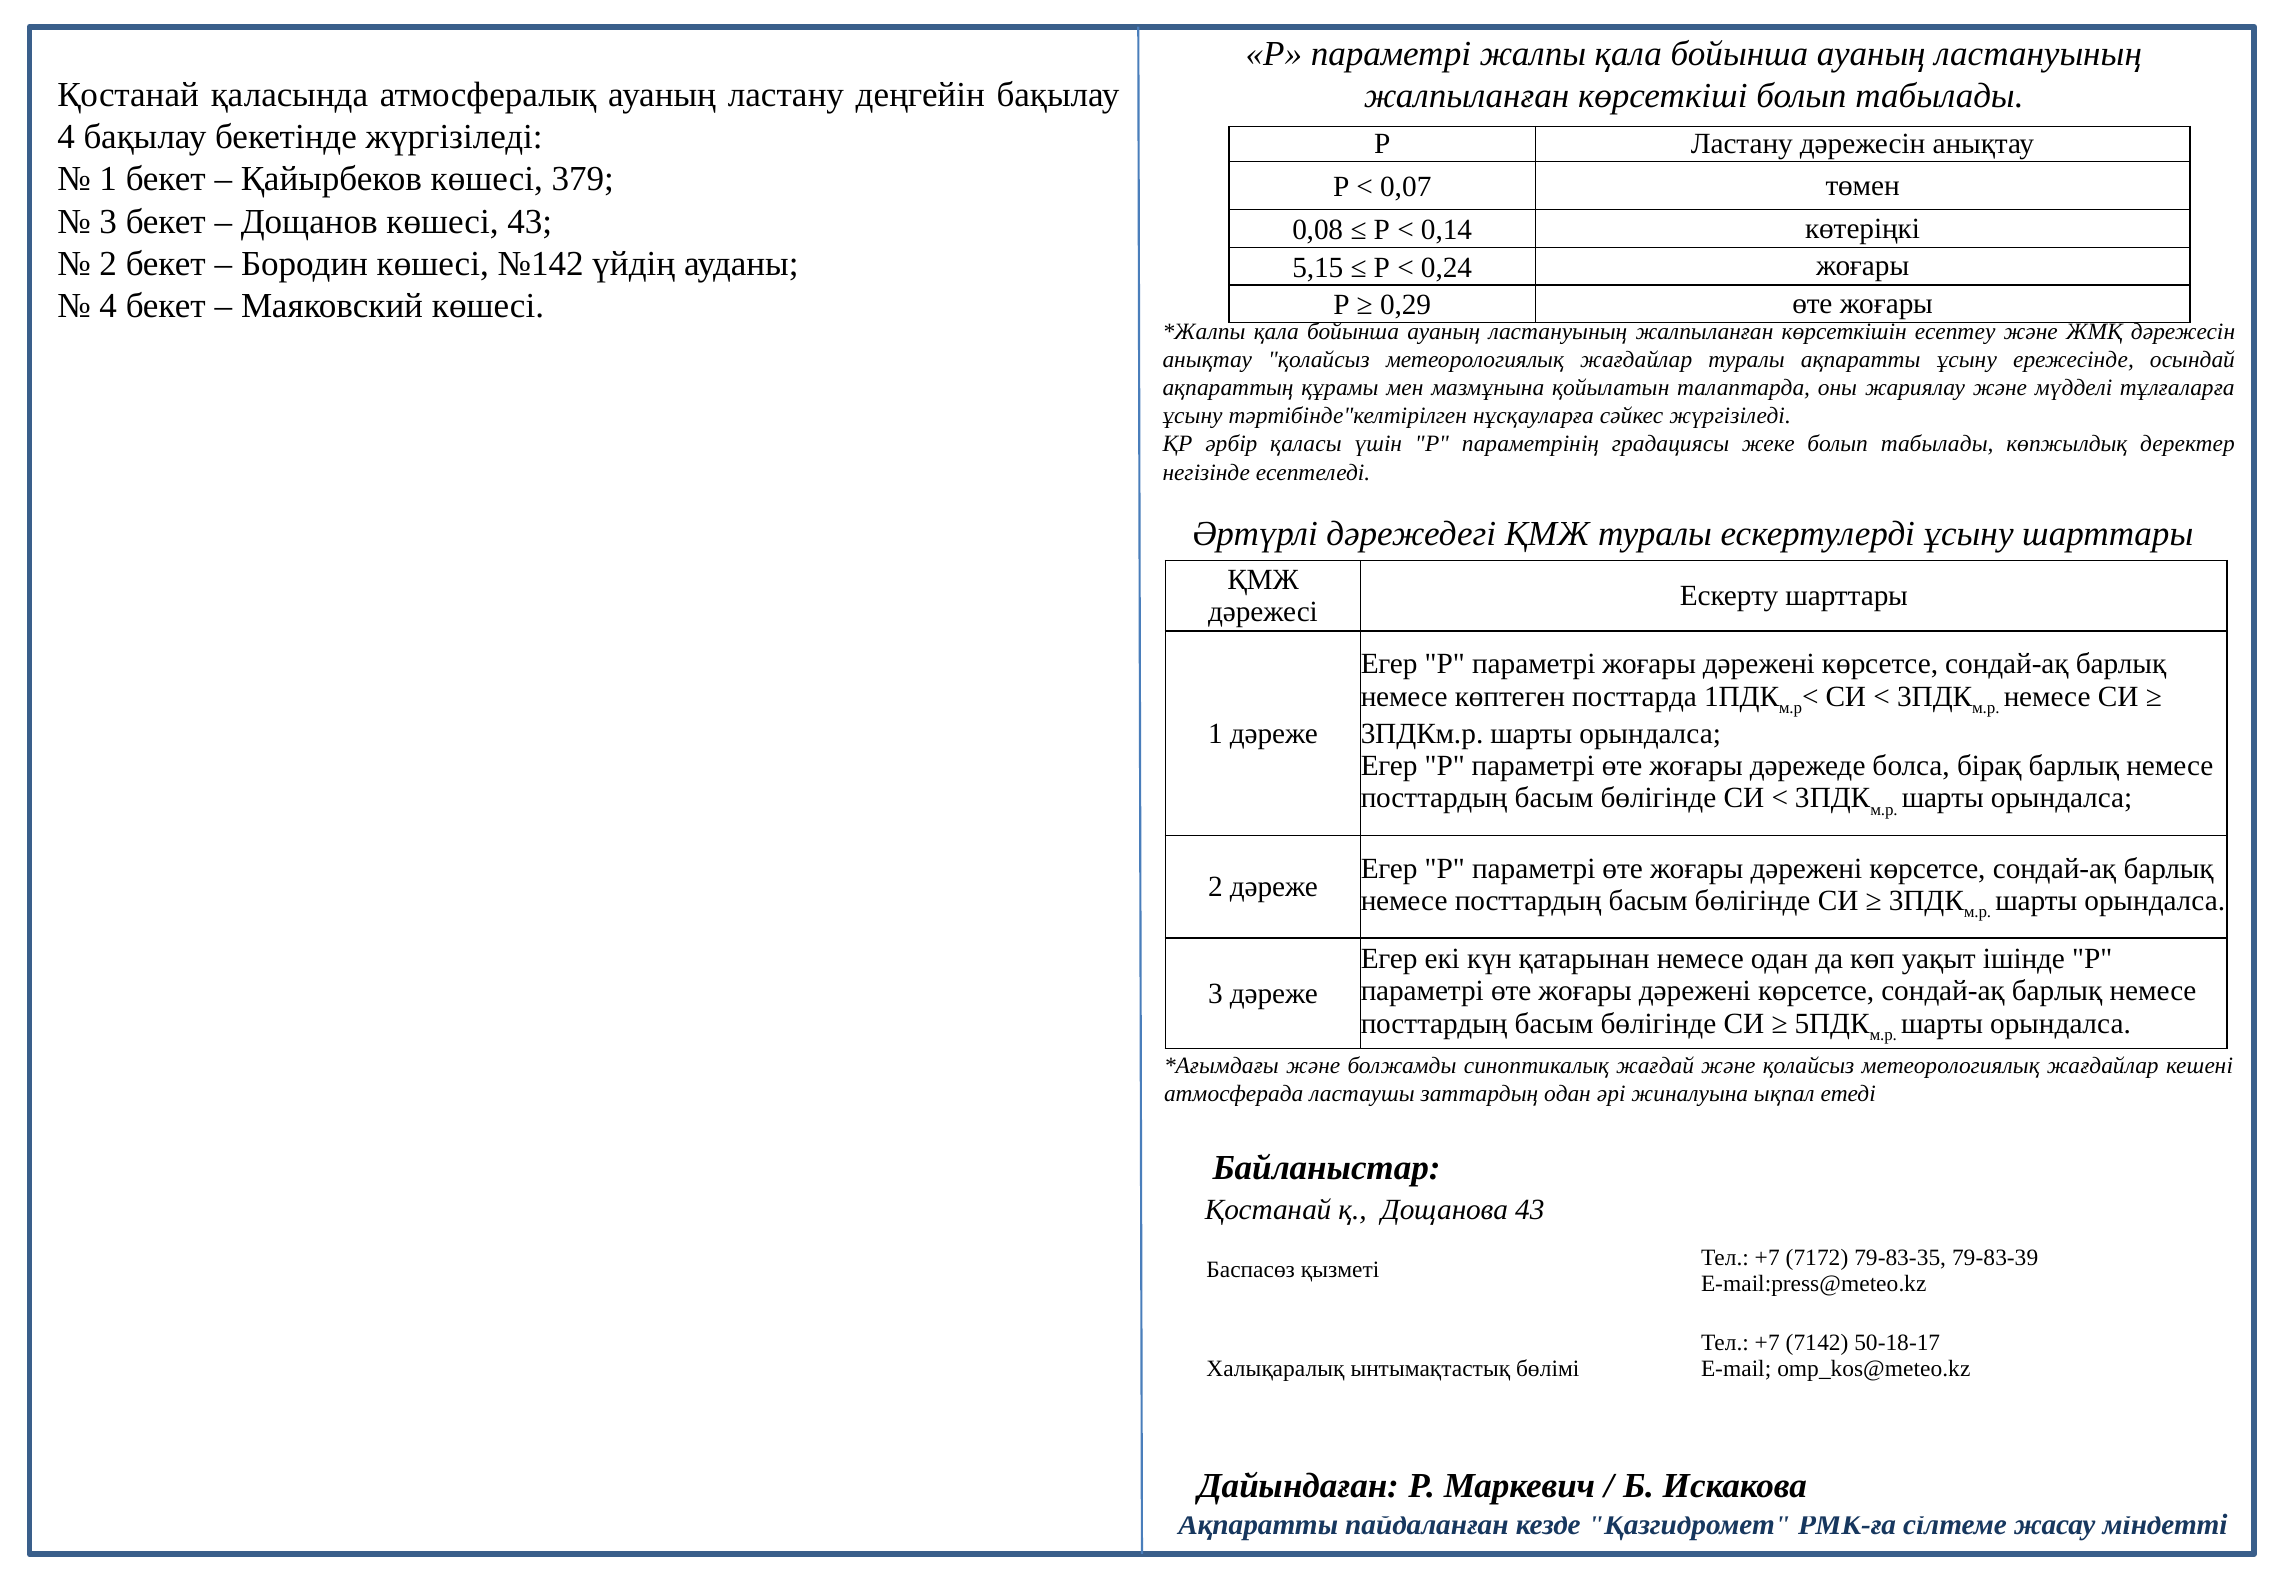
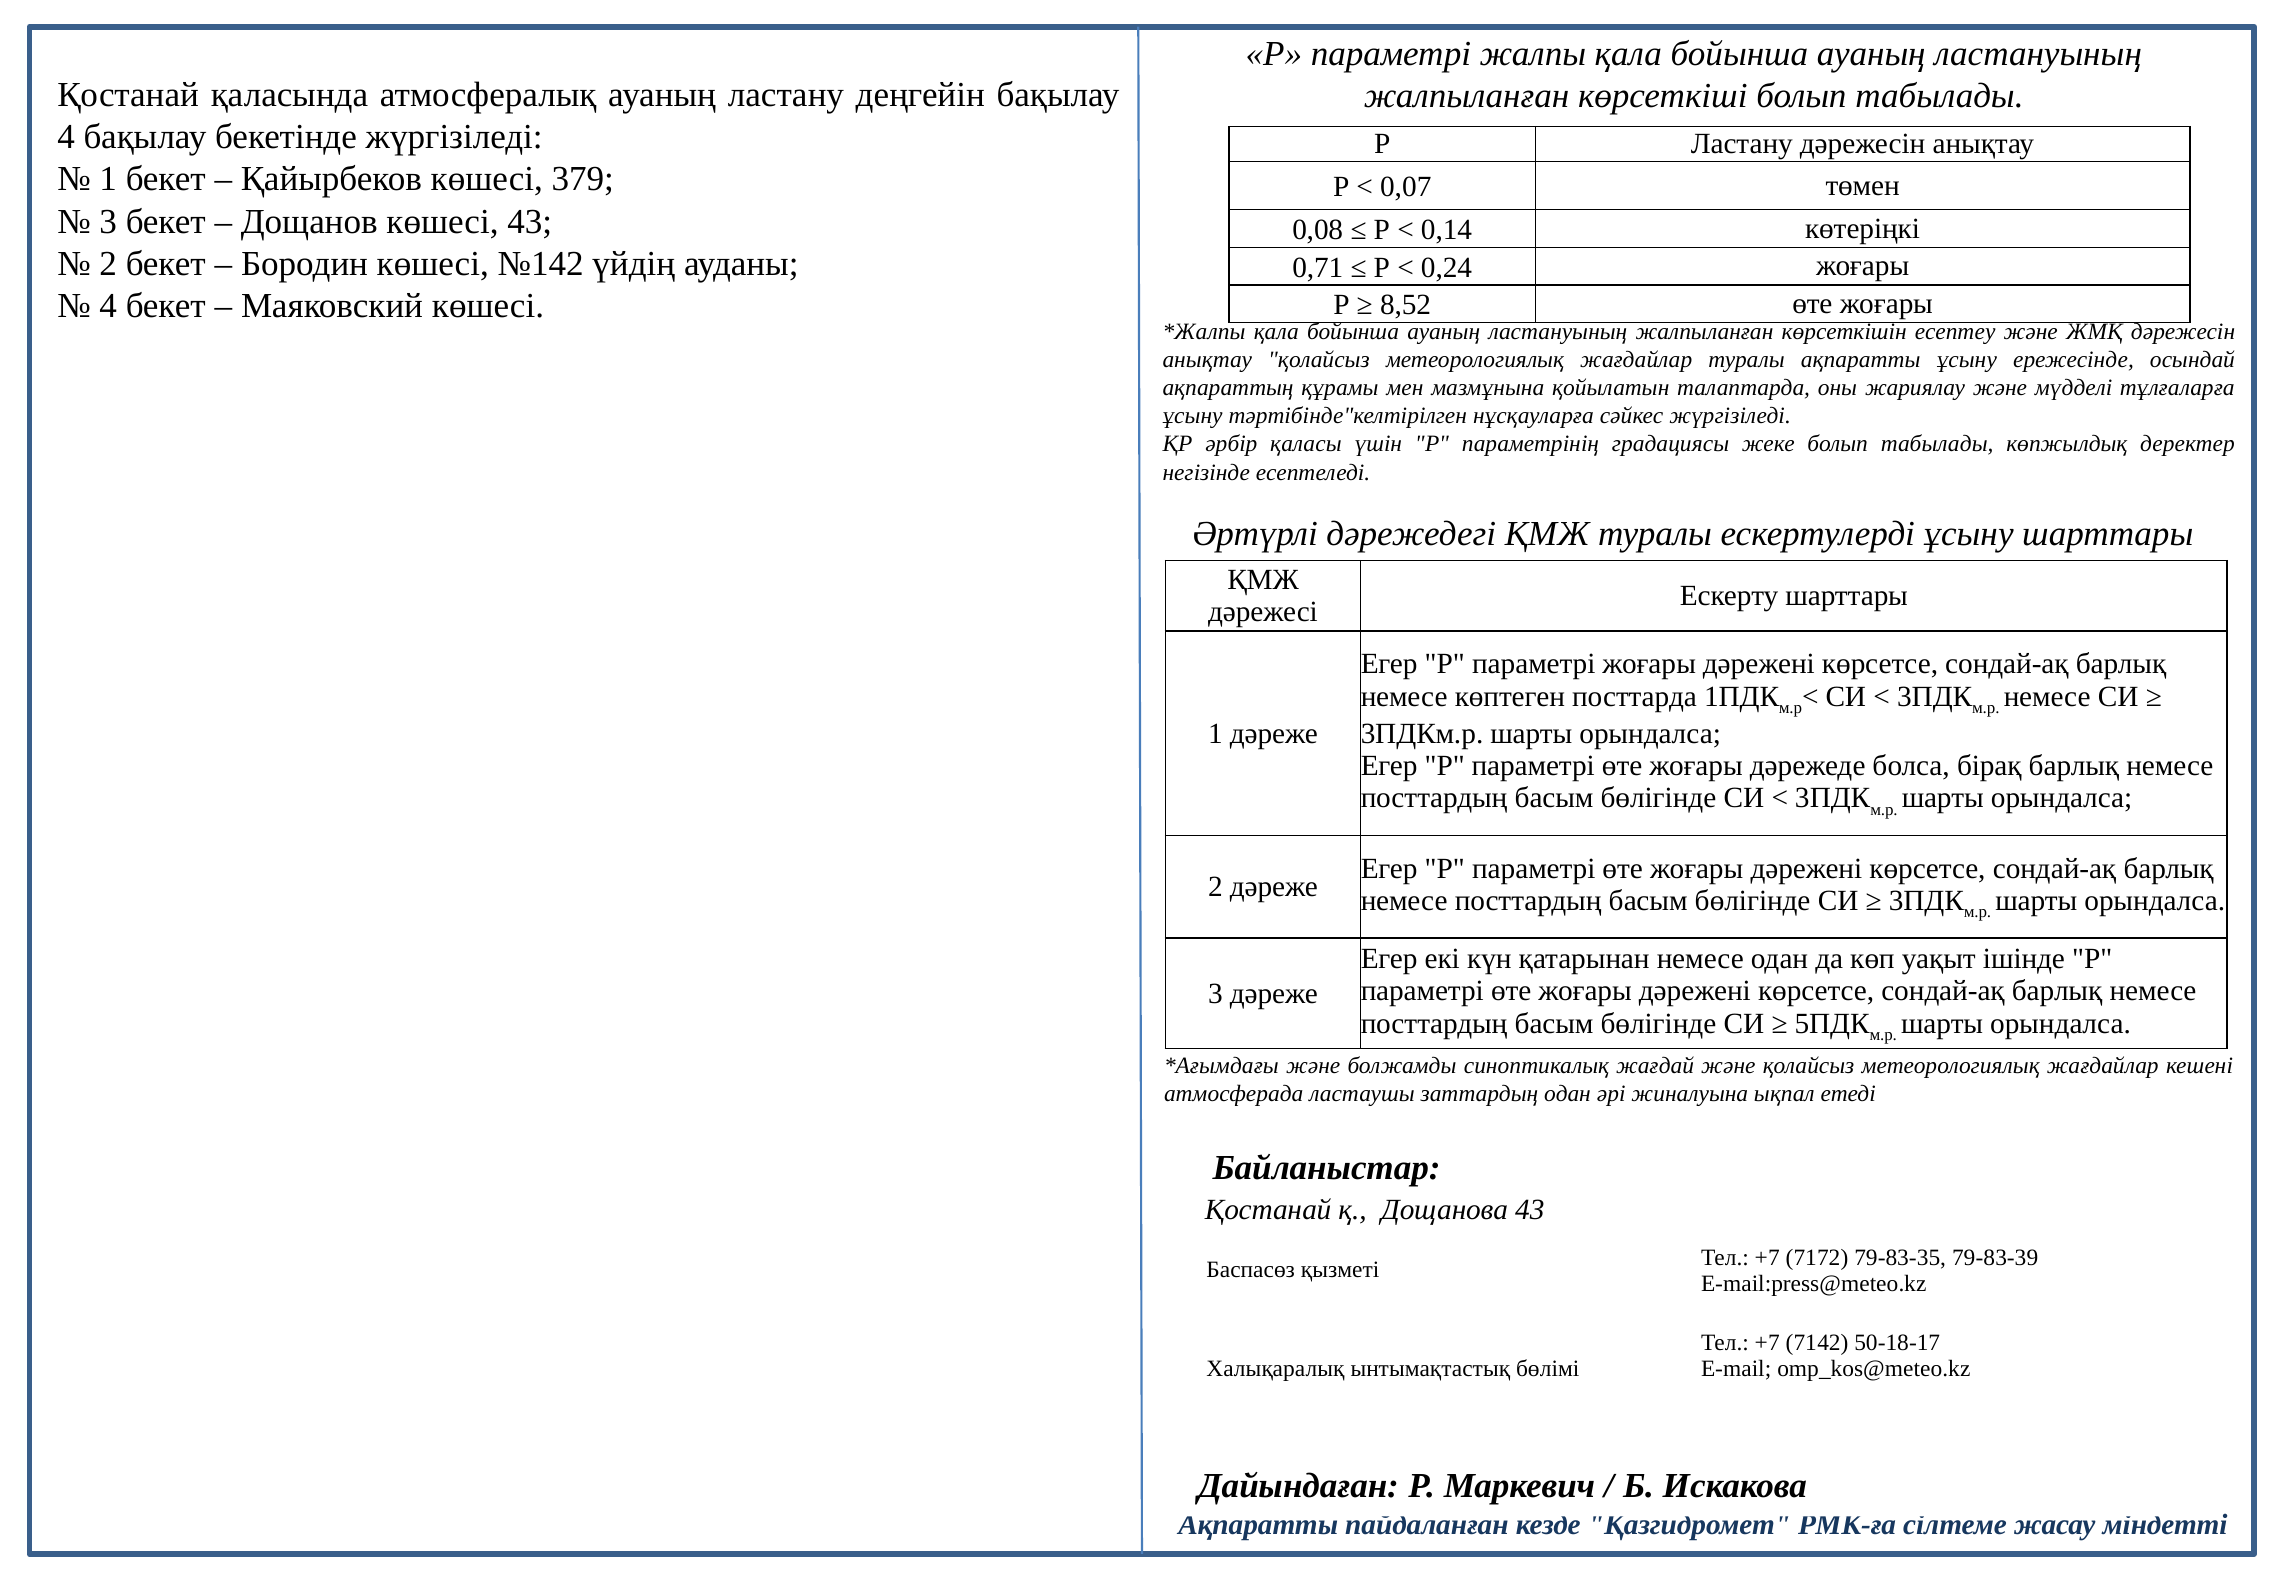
5,15: 5,15 -> 0,71 (1318, 267)
0,29: 0,29 -> 8,52 (1406, 305)
